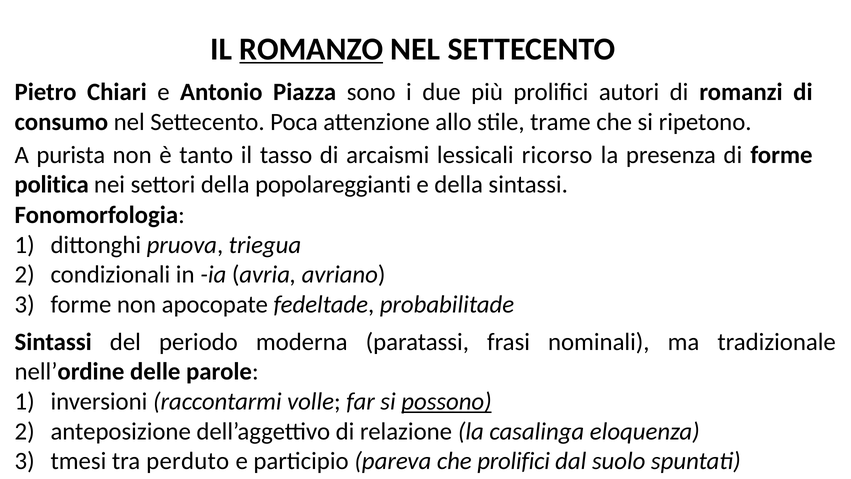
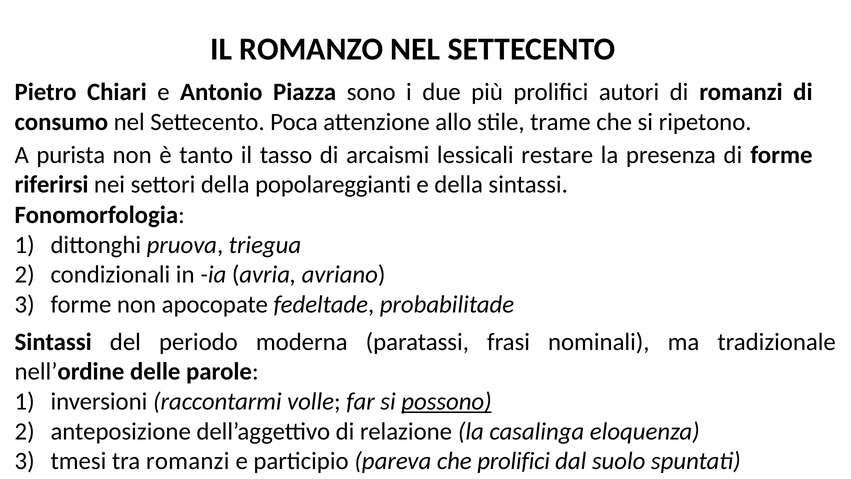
ROMANZO underline: present -> none (311, 49)
ricorso: ricorso -> restare (557, 155)
politica: politica -> riferirsi (52, 185)
tra perduto: perduto -> romanzi (188, 461)
